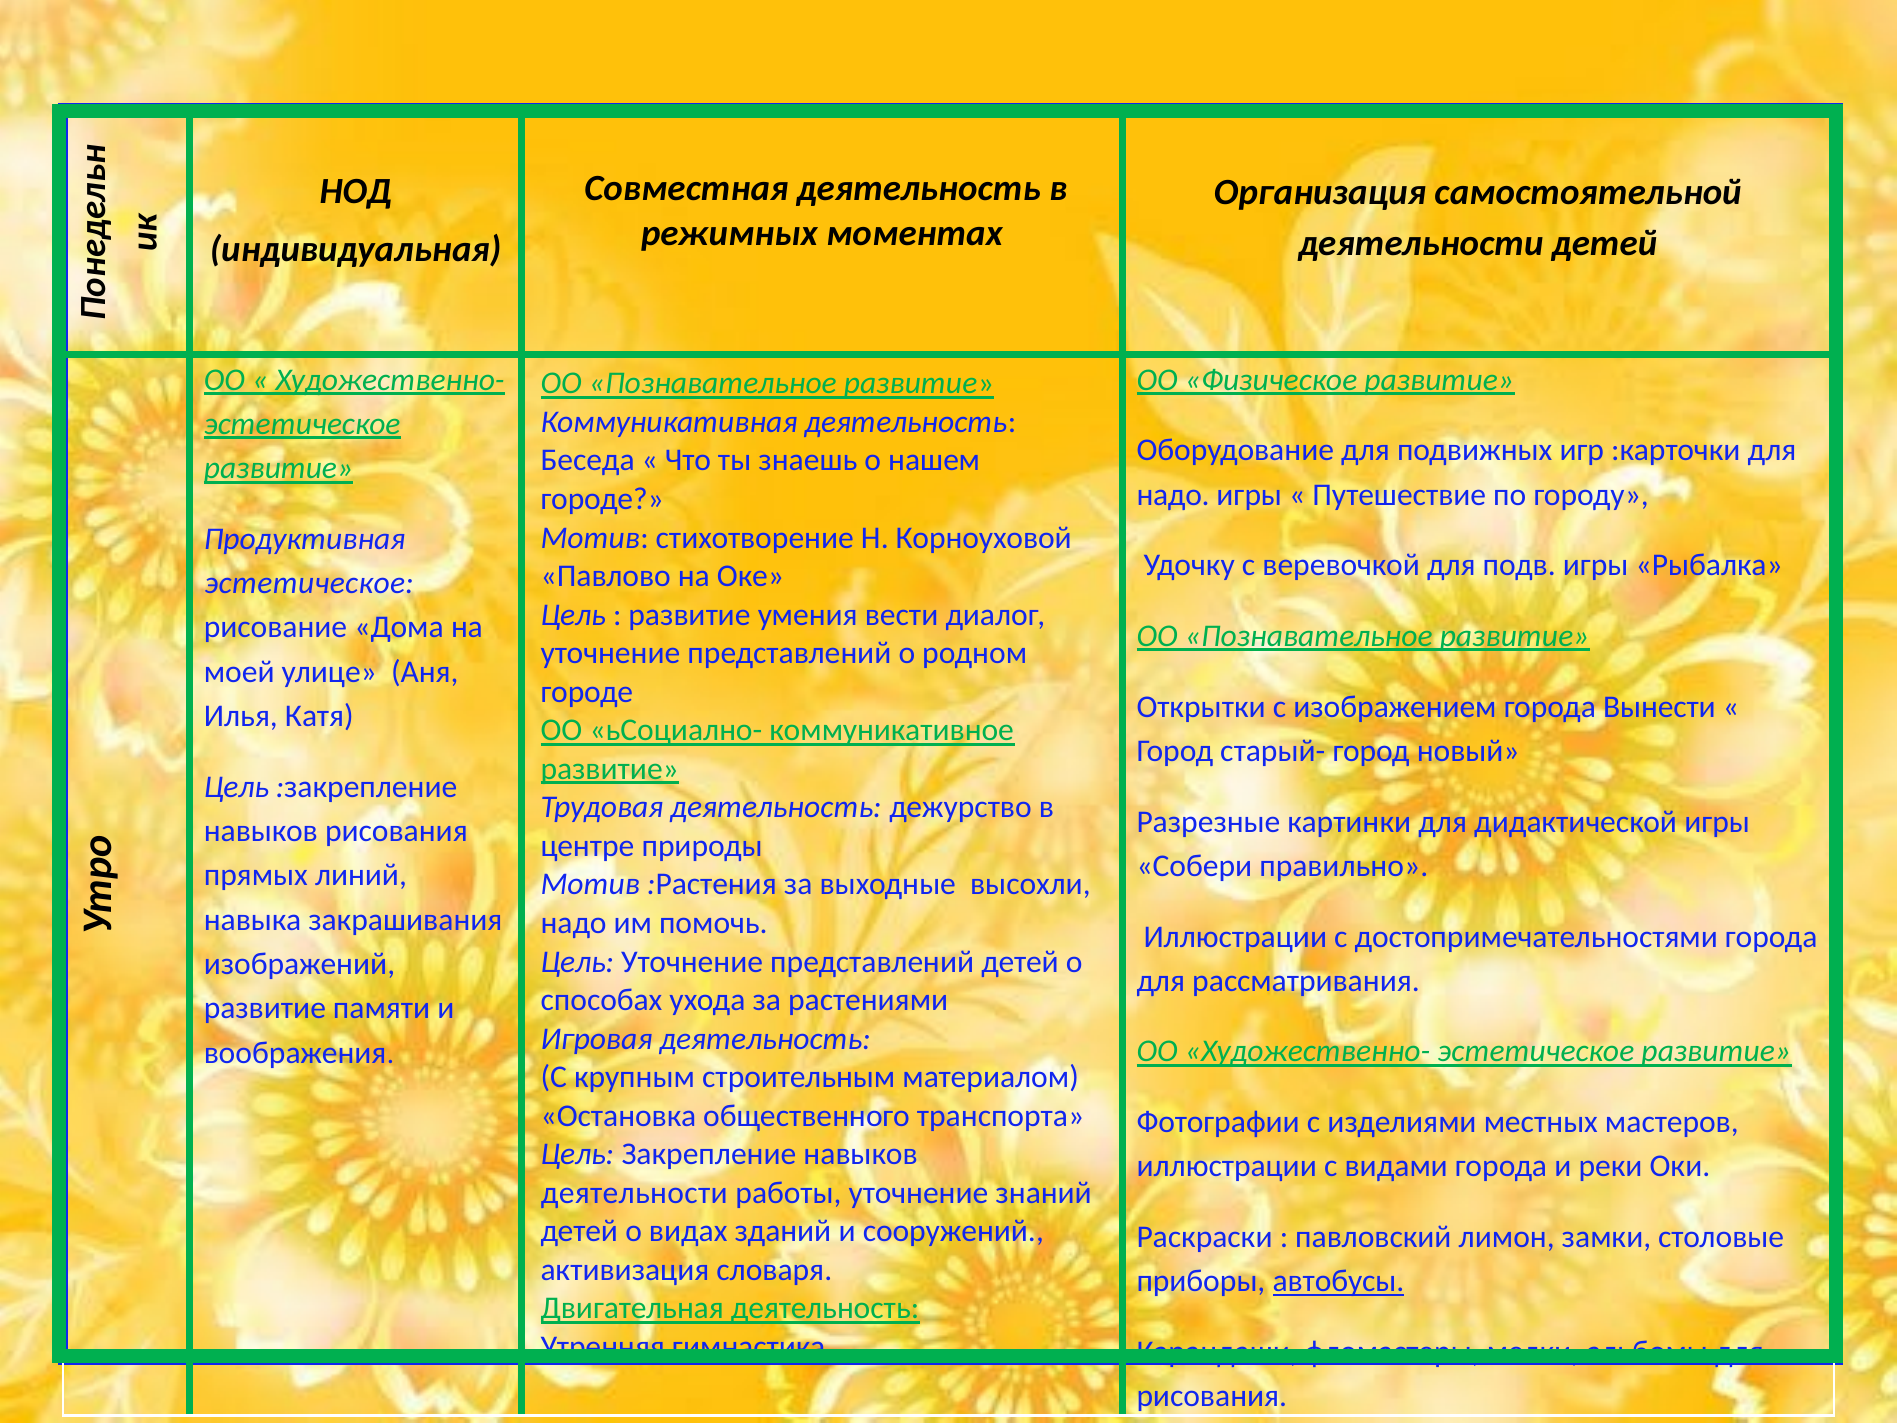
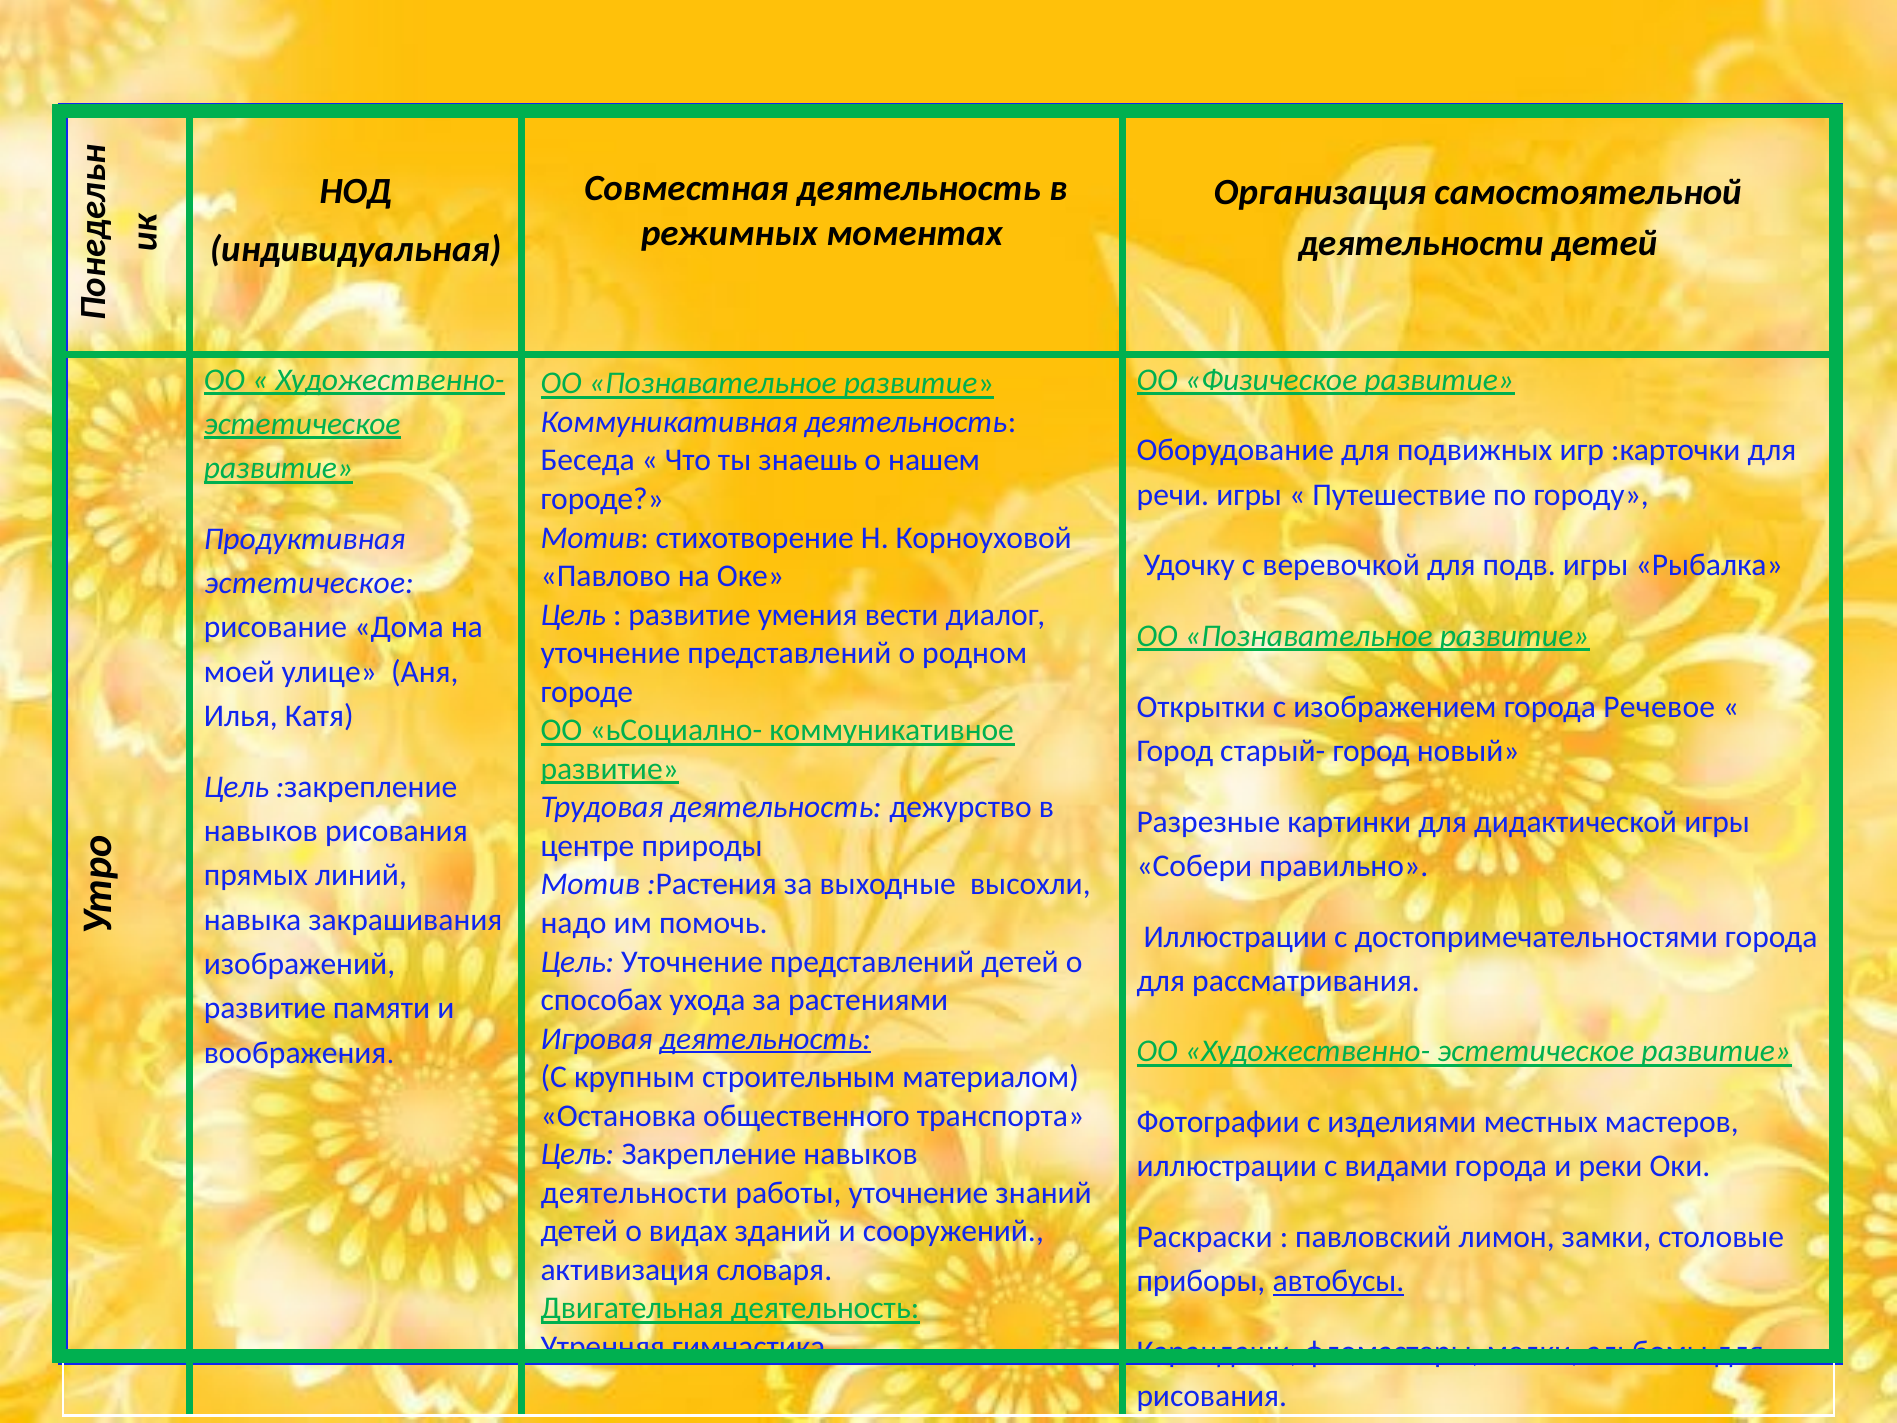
надо: надо -> речи (1173, 495)
Вынести: Вынести -> Речевое (1659, 707)
деятельность underline: none -> present (765, 1039)
